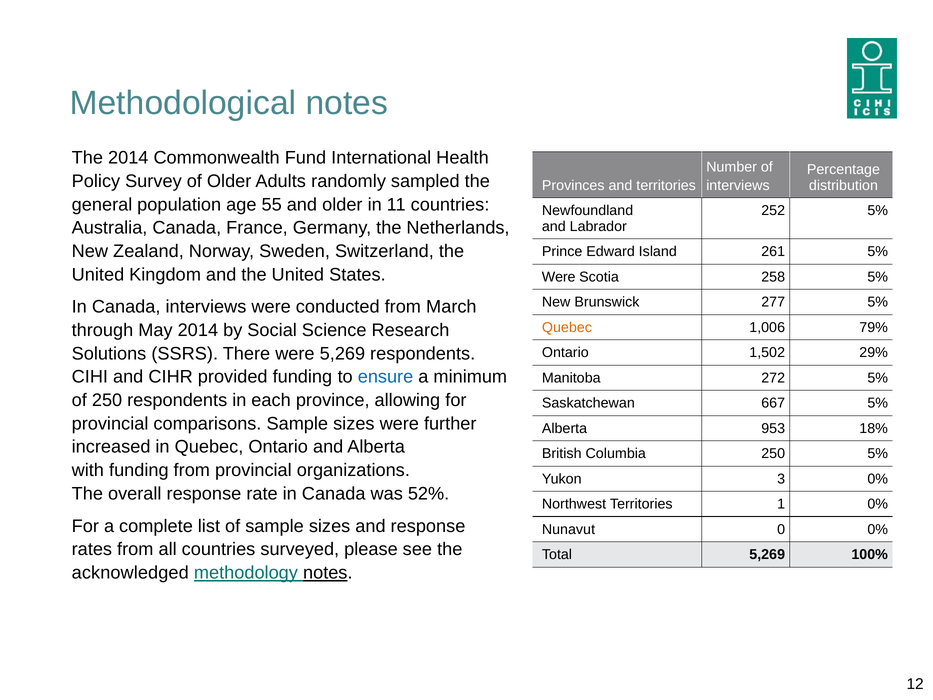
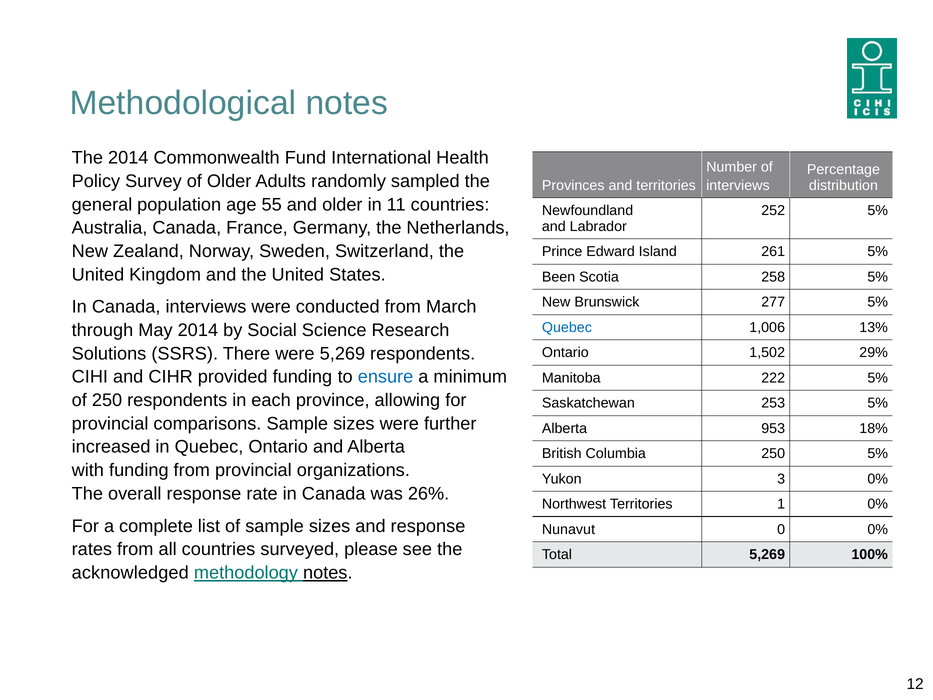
Were: Were -> Been (559, 277)
Quebec colour: orange -> blue (567, 327)
79%: 79% -> 13% (874, 327)
272: 272 -> 222 (773, 378)
667: 667 -> 253 (773, 403)
52%: 52% -> 26% (429, 493)
